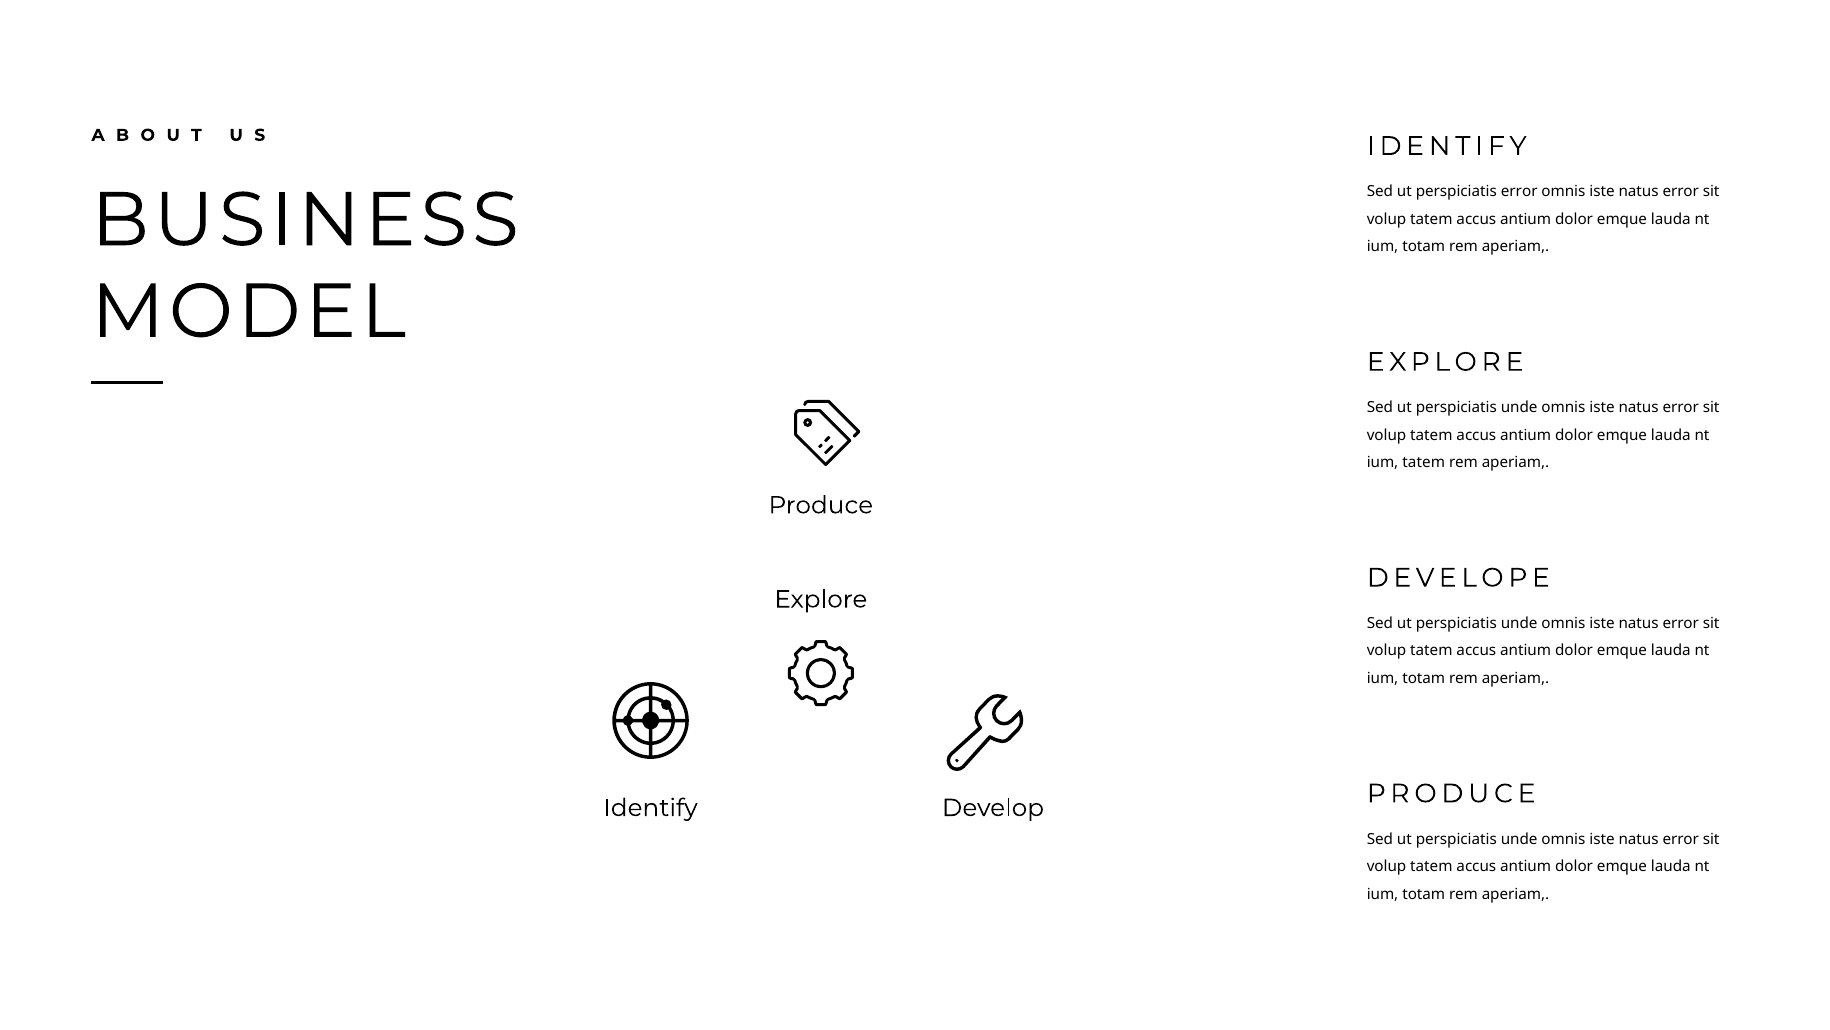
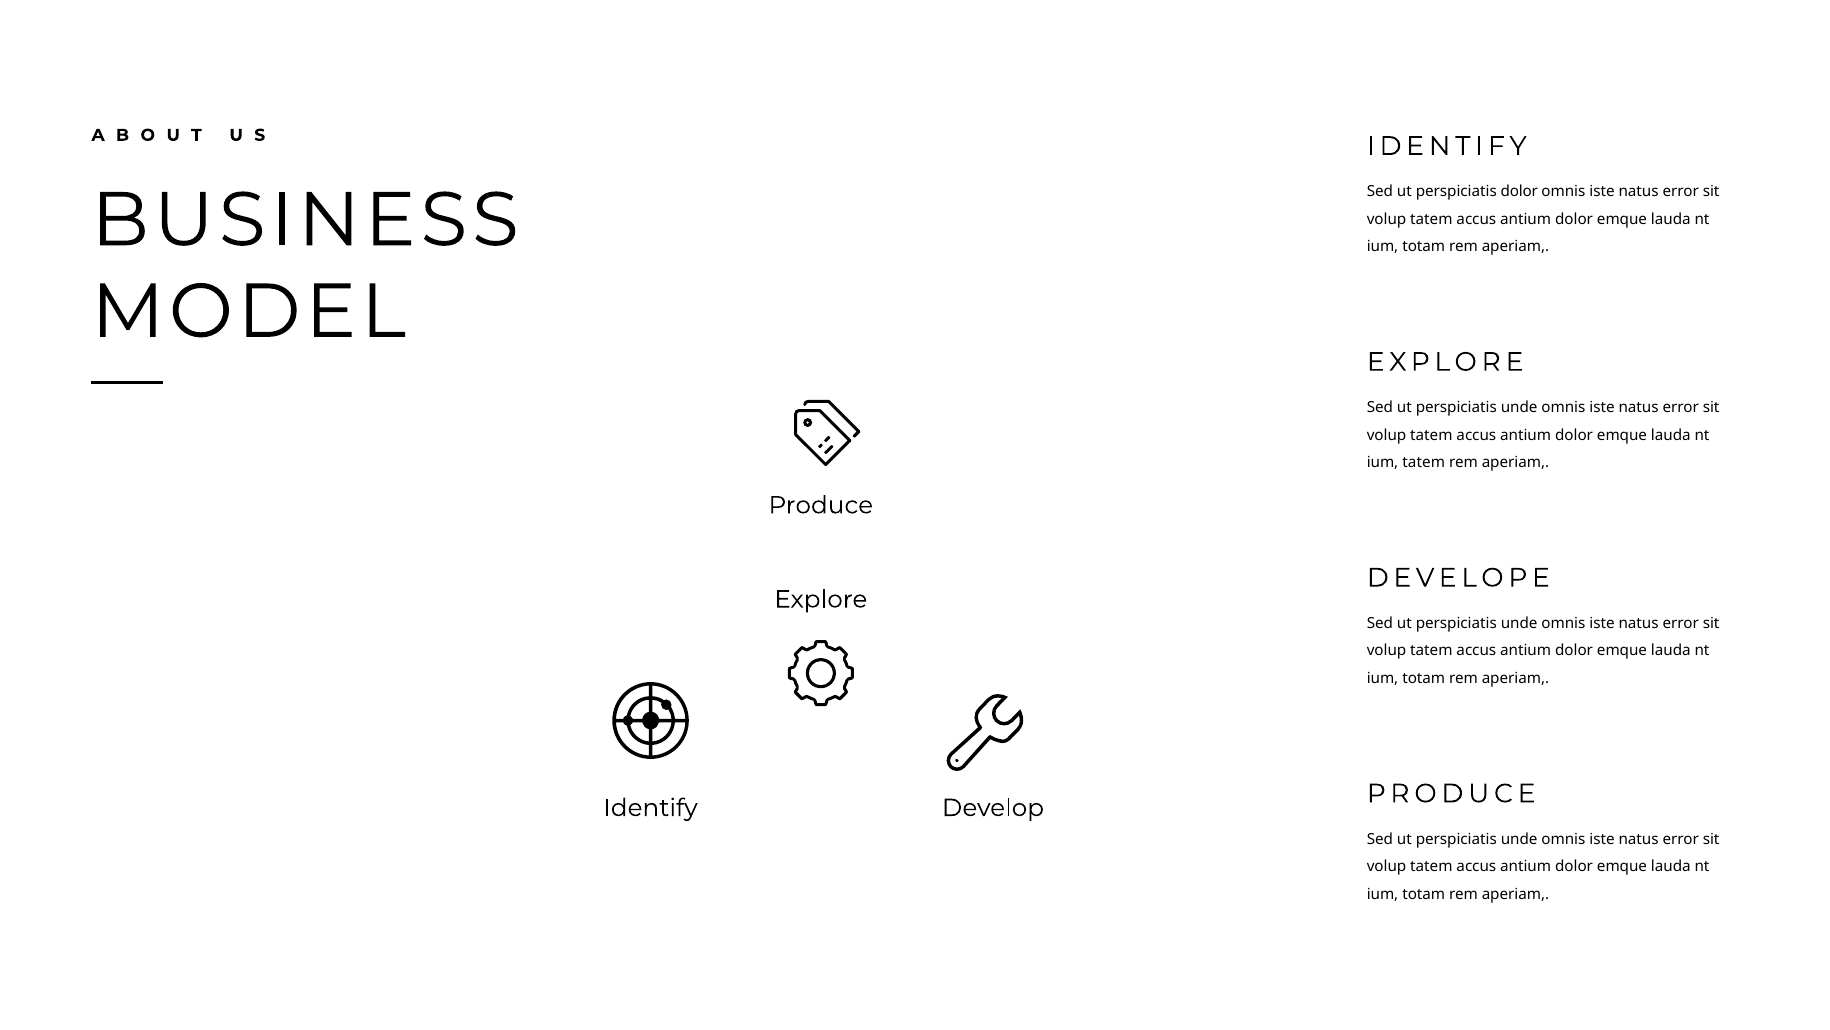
perspiciatis error: error -> dolor (1519, 192)
